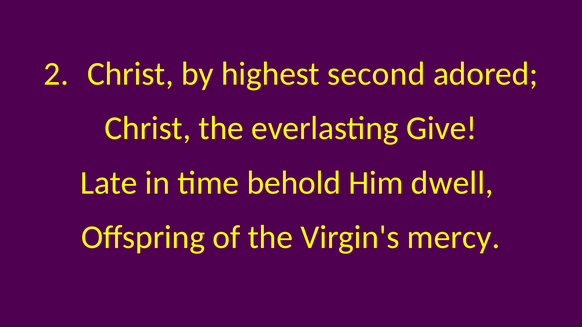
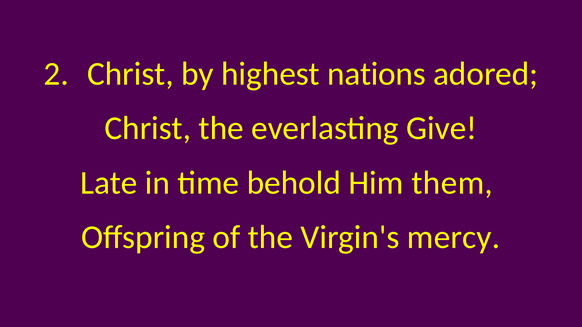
second: second -> nations (377, 74)
dwell: dwell -> them (452, 183)
